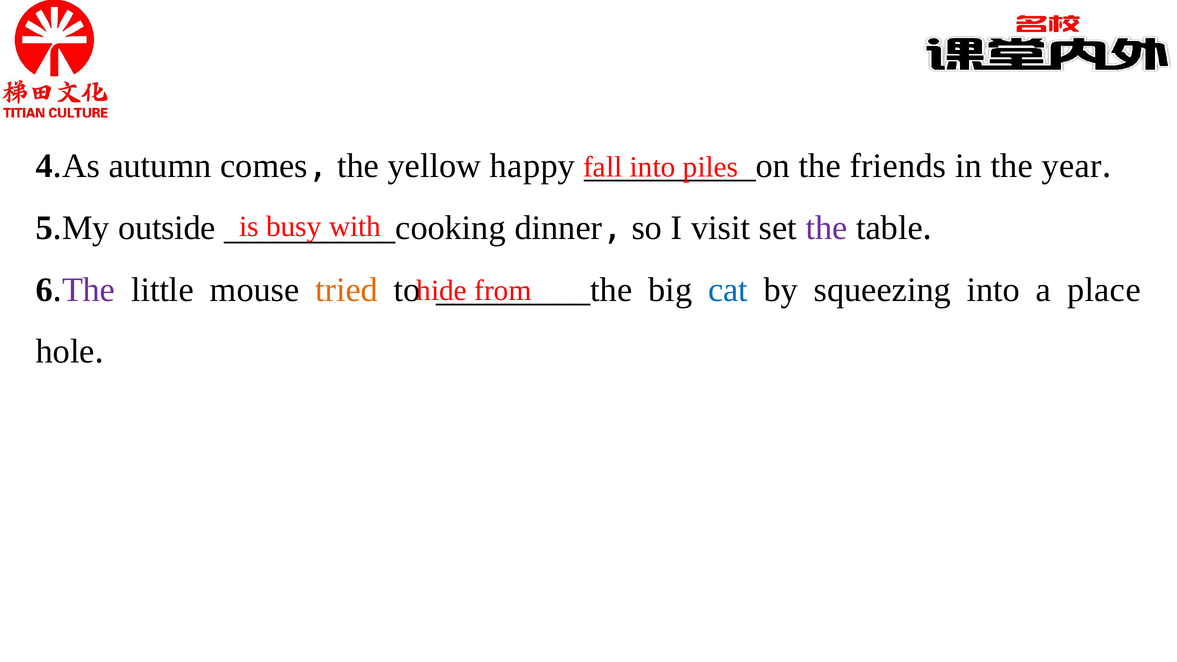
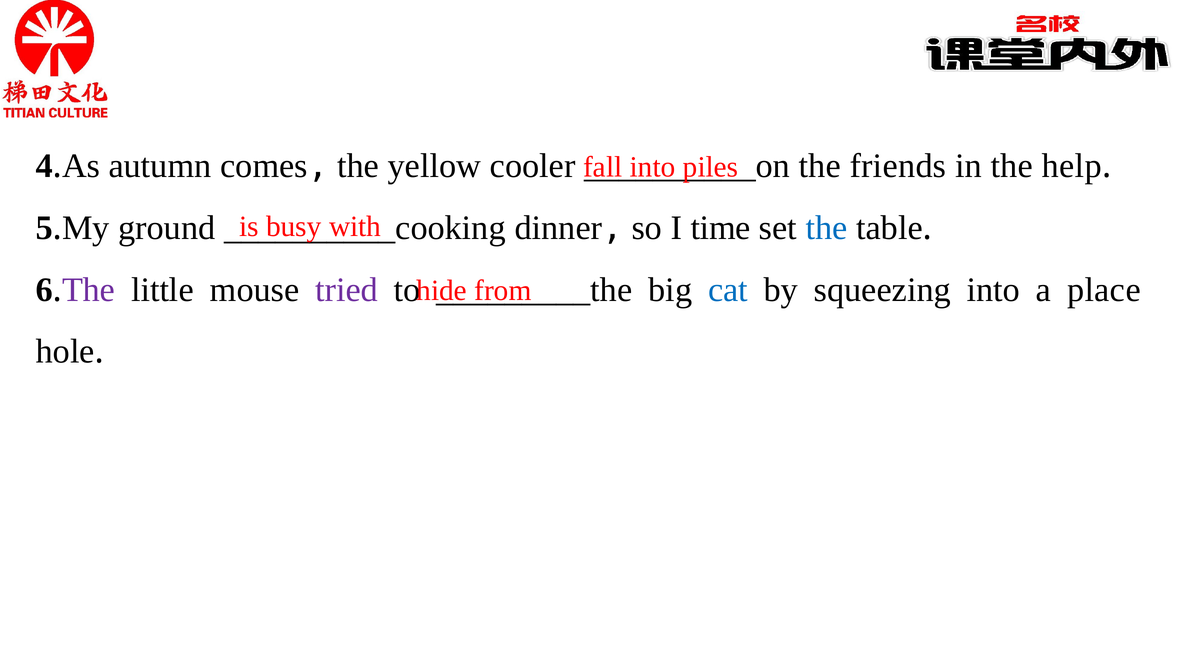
happy: happy -> cooler (533, 166)
year: year -> help (1072, 166)
outside: outside -> ground (167, 228)
visit: visit -> time (721, 228)
the colour: purple -> blue (827, 228)
tried colour: orange -> purple (347, 290)
